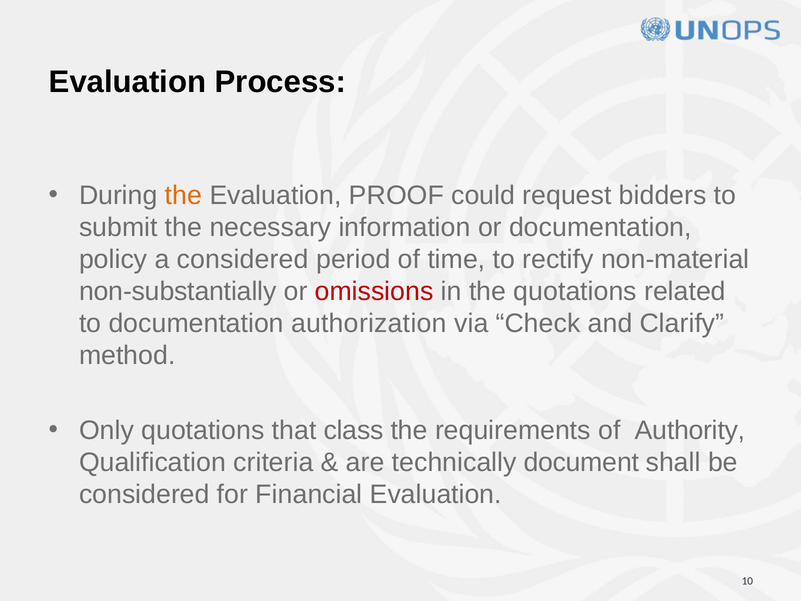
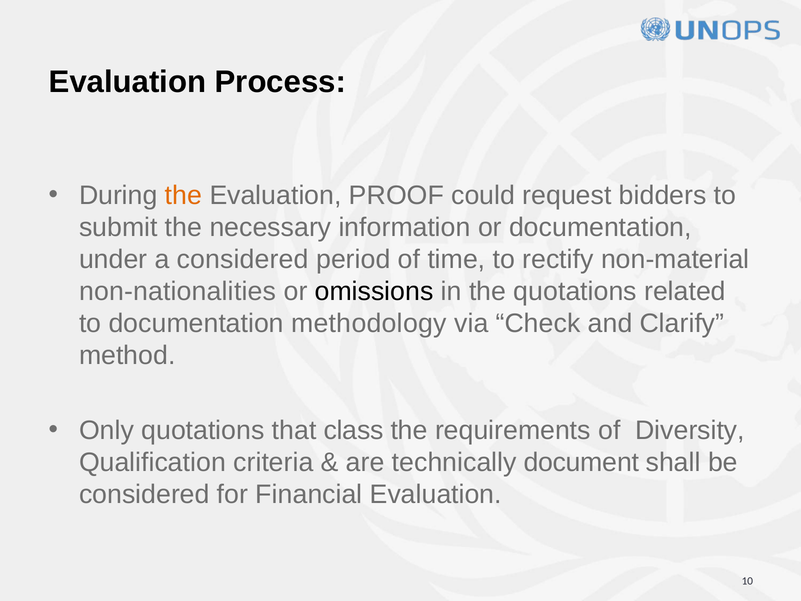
policy: policy -> under (113, 259)
non-substantially: non-substantially -> non-nationalities (178, 291)
omissions colour: red -> black (374, 291)
authorization: authorization -> methodology (369, 323)
Authority: Authority -> Diversity (690, 430)
